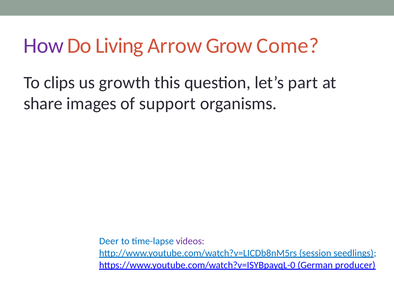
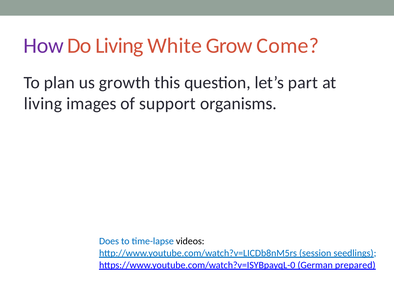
Arrow: Arrow -> White (175, 46)
clips: clips -> plan (59, 83)
share: share -> living (43, 104)
Deer: Deer -> Does (109, 242)
videos colour: purple -> black (190, 242)
producer: producer -> prepared (355, 265)
